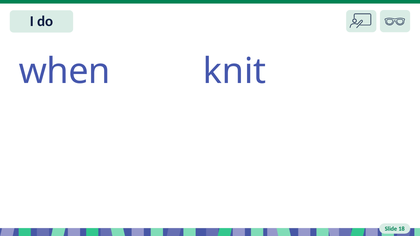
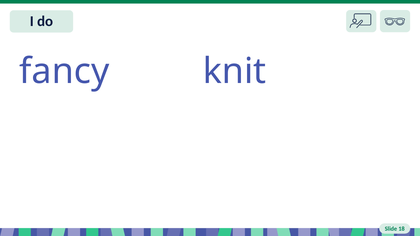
when: when -> fancy (64, 71)
